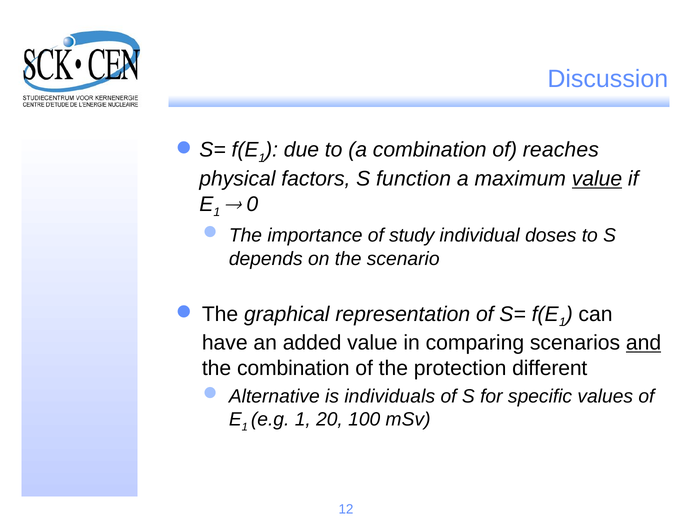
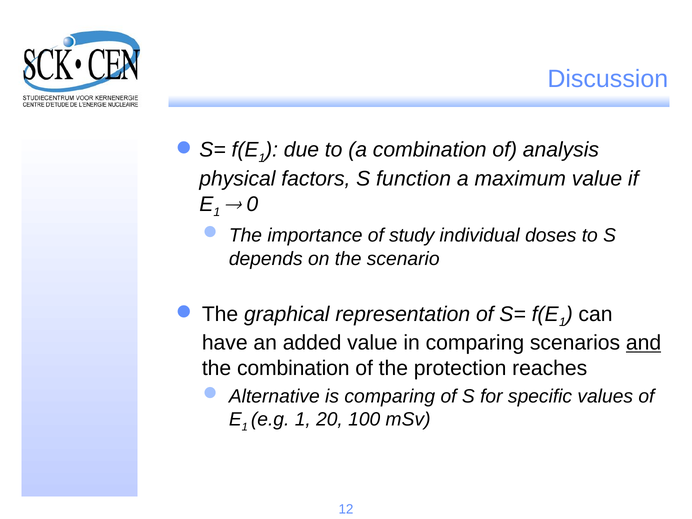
reaches: reaches -> analysis (561, 150)
value underline: present -> none (597, 179)
different: different -> reaches (550, 368)
is individuals: individuals -> comparing (390, 396)
